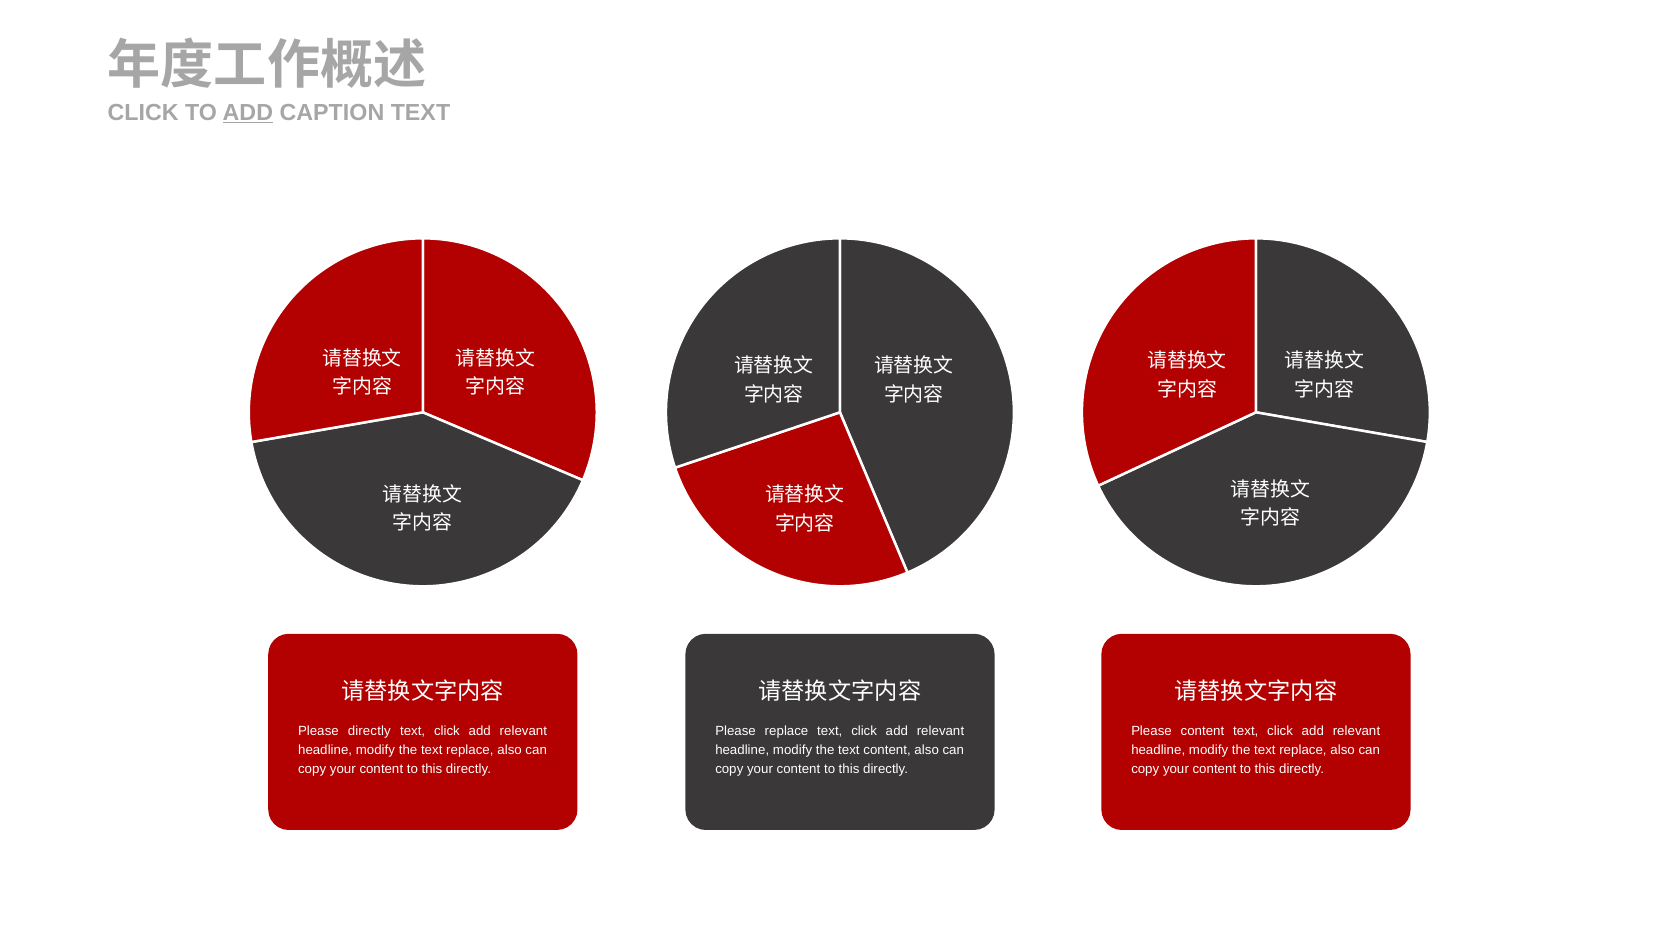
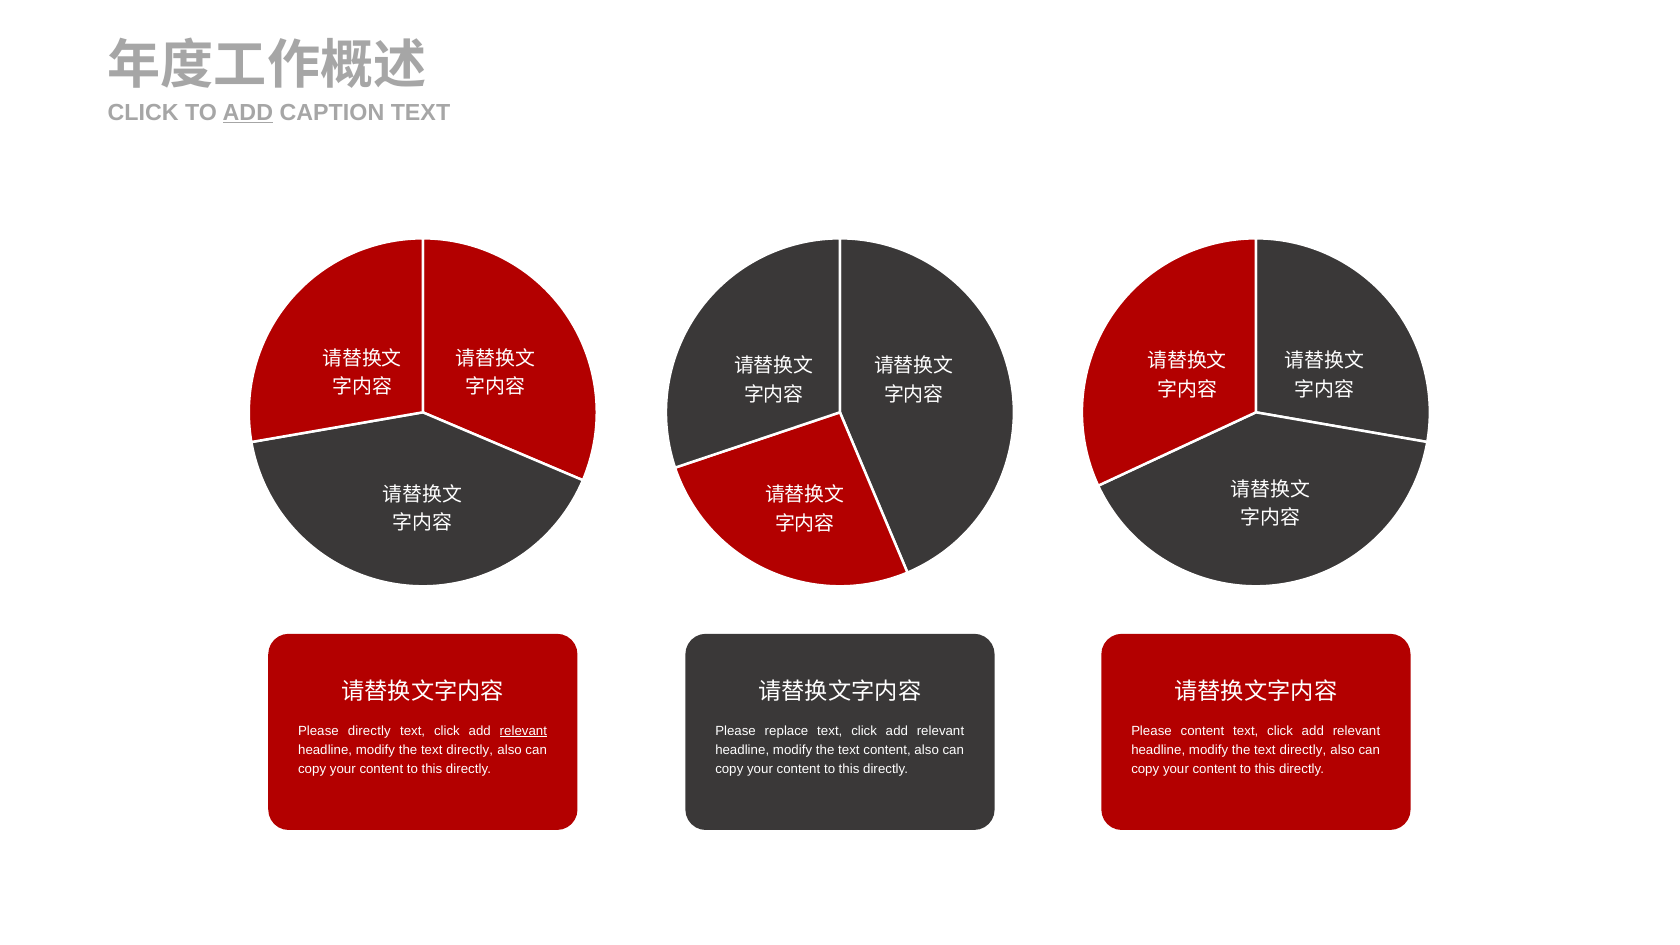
relevant underline: none -> present (523, 731)
replace: replace -> directly (470, 750)
replace: replace -> directly (1303, 750)
